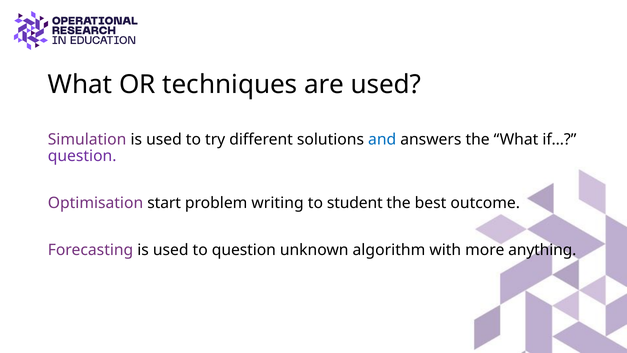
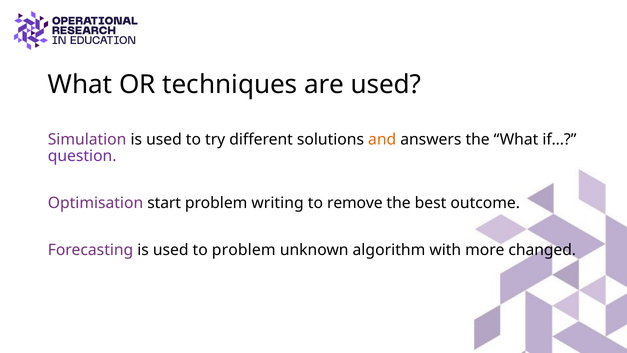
and colour: blue -> orange (382, 139)
student: student -> remove (355, 203)
to question: question -> problem (244, 250)
anything: anything -> changed (542, 250)
